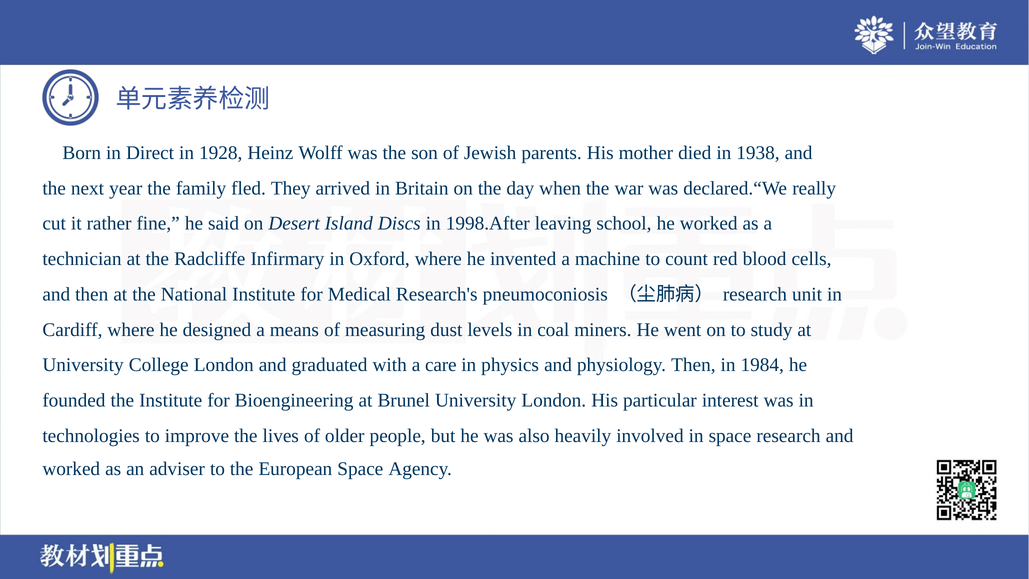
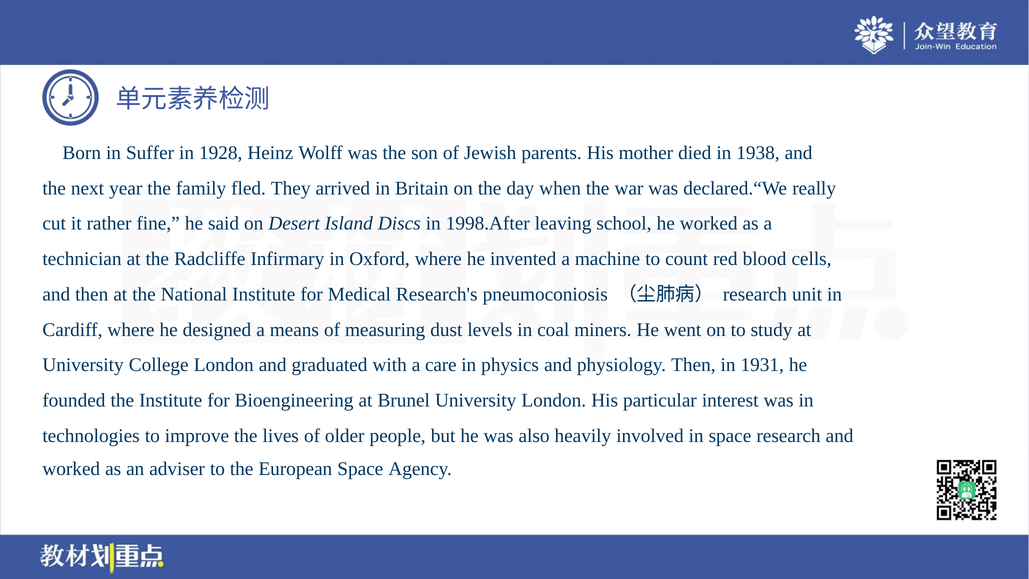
Direct: Direct -> Suffer (150, 153)
1984: 1984 -> 1931 (762, 365)
